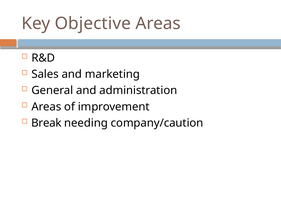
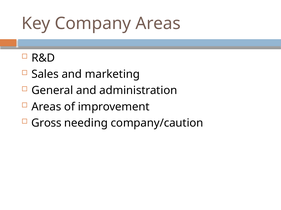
Objective: Objective -> Company (93, 23)
Break: Break -> Gross (46, 123)
